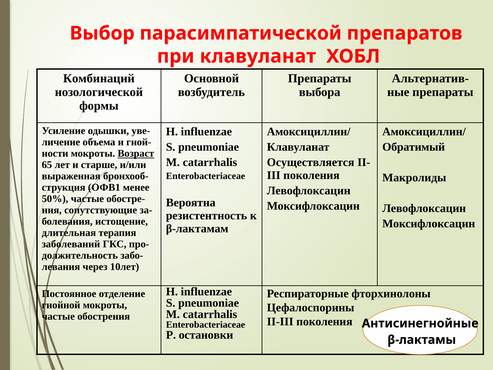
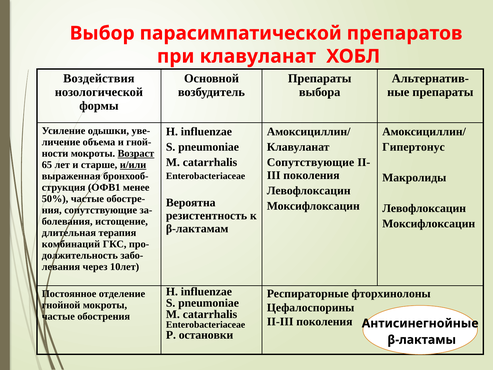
Комбинаций: Комбинаций -> Воздействия (99, 78)
Обратимый: Обратимый -> Гипертонус (414, 147)
Осуществляется: Осуществляется -> Сопутствующие (311, 162)
и/или underline: none -> present (133, 165)
заболеваний: заболеваний -> комбинаций (71, 244)
